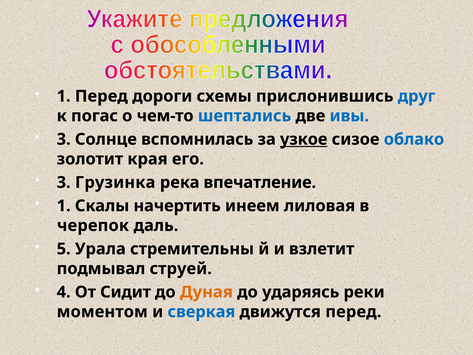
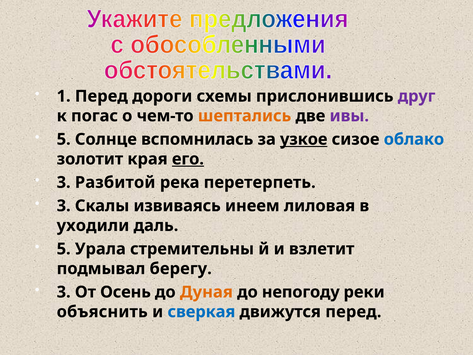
друг colour: blue -> purple (417, 96)
шептались colour: blue -> orange (245, 116)
ивы colour: blue -> purple (349, 116)
3: 3 -> 5 (64, 139)
его underline: none -> present (188, 159)
Грузинка: Грузинка -> Разбитой (115, 182)
впечатление: впечатление -> перетерпеть (260, 182)
1: 1 -> 3 (64, 206)
начертить: начертить -> извиваясь (177, 206)
черепок: черепок -> уходили (93, 225)
струей: струей -> берегу (181, 268)
4: 4 -> 3 (64, 292)
Сидит: Сидит -> Осень (126, 292)
ударяясь: ударяясь -> непогоду (301, 292)
моментом: моментом -> объяснить (102, 312)
